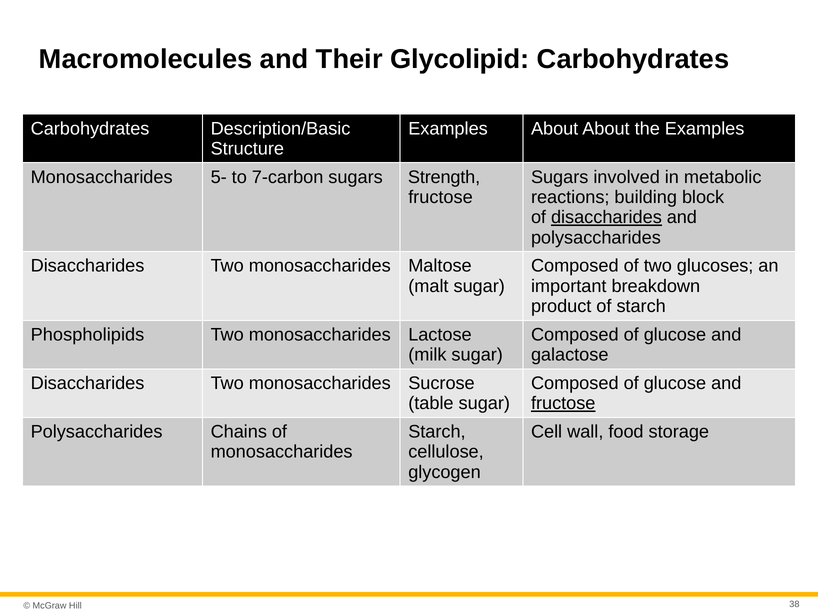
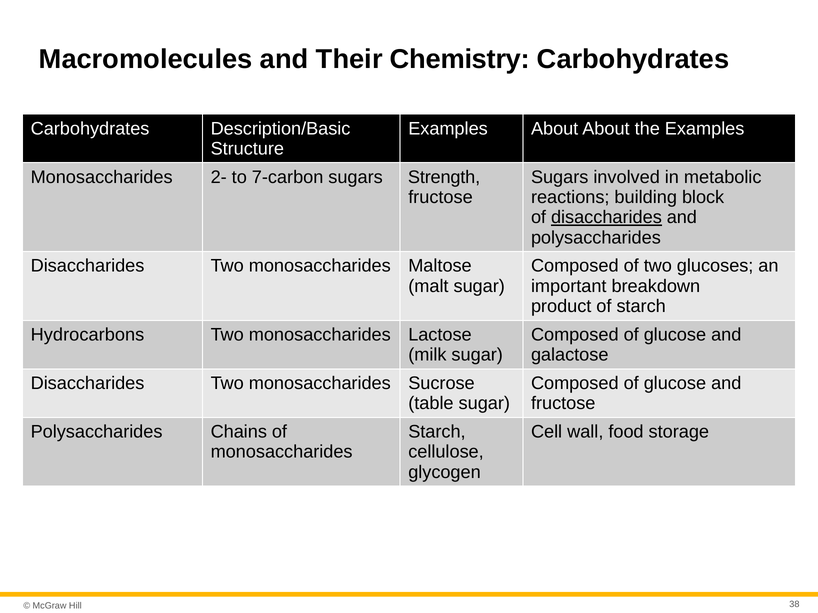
Glycolipid: Glycolipid -> Chemistry (460, 60)
5-: 5- -> 2- (219, 177)
Phospholipids: Phospholipids -> Hydrocarbons (88, 335)
fructose underline: present -> none (563, 404)
